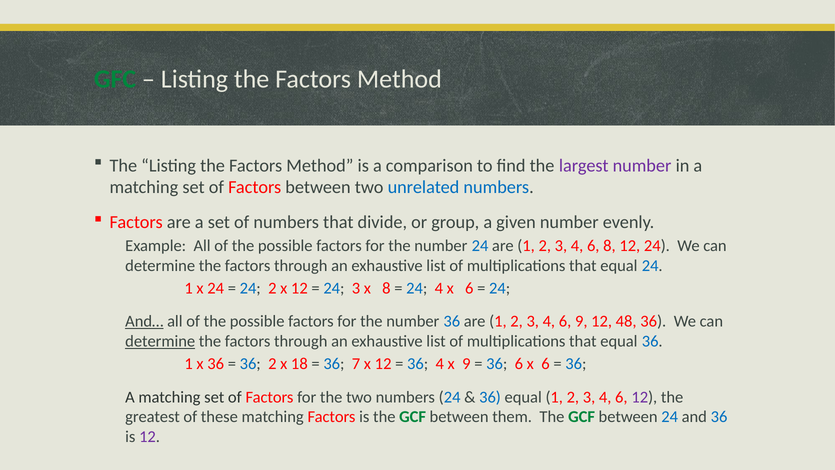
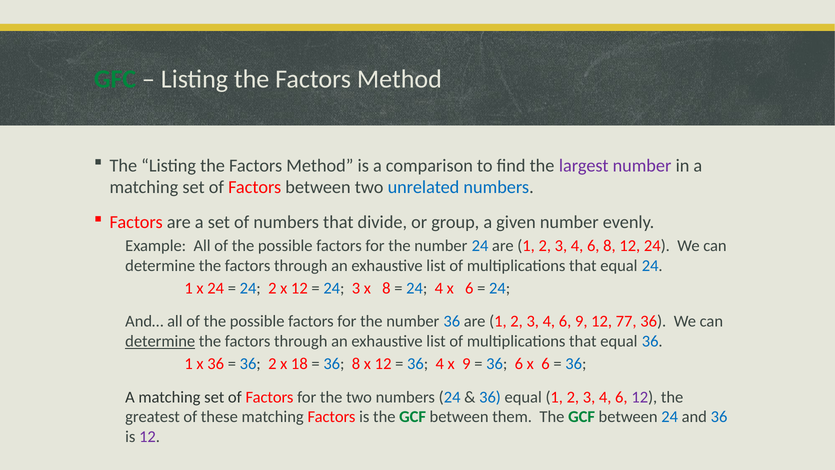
And… underline: present -> none (144, 321)
48: 48 -> 77 (626, 321)
36 7: 7 -> 8 (356, 364)
